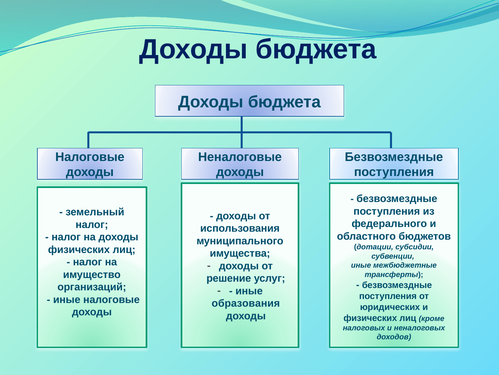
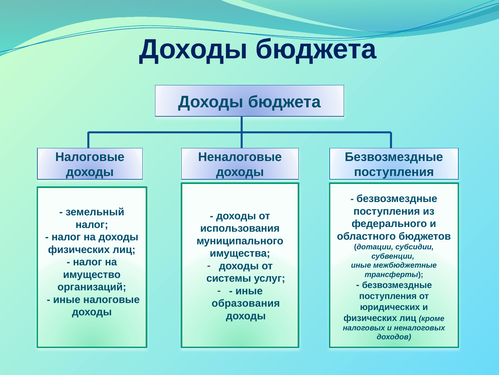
решение: решение -> системы (229, 278)
